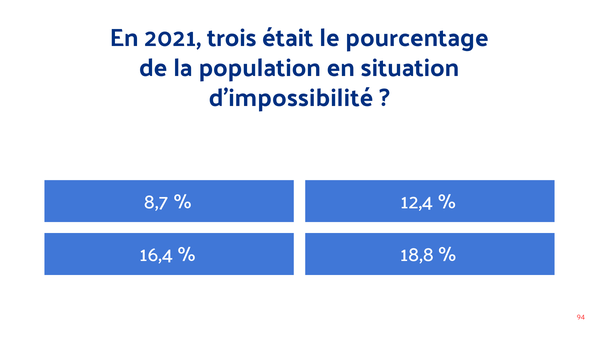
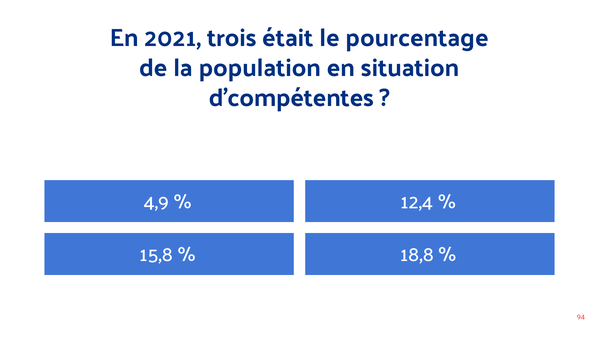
d’impossibilité: d’impossibilité -> d’compétentes (291, 98)
8,7: 8,7 -> 4,9 (156, 202)
16,4: 16,4 -> 15,8 (156, 255)
